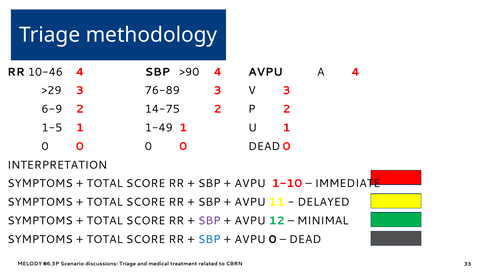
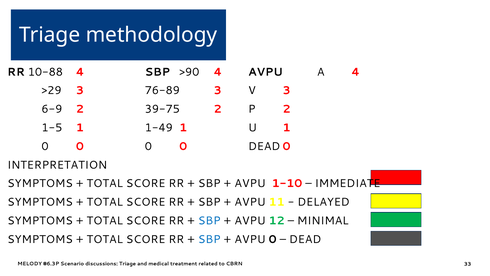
10-46: 10-46 -> 10-88 (45, 72)
14-75: 14-75 -> 39-75 (162, 109)
SBP colour: purple -> blue (209, 220)
